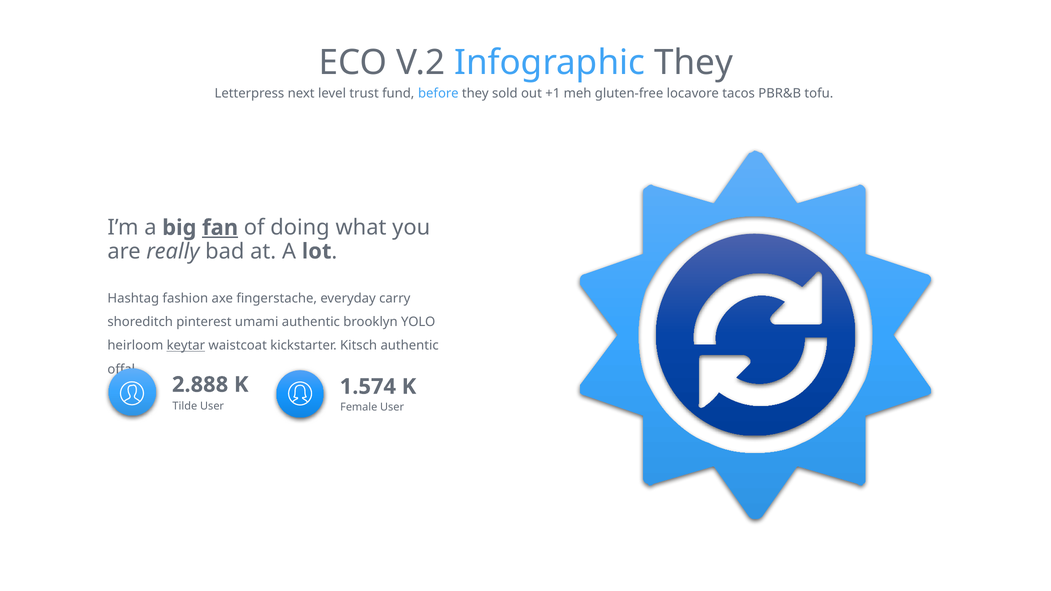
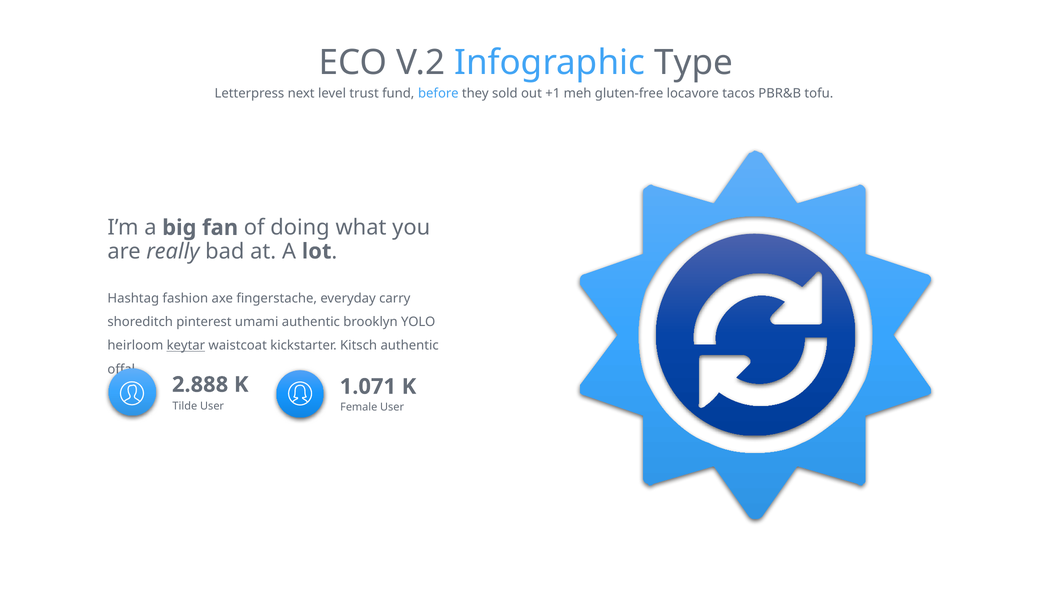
Infographic They: They -> Type (694, 63)
fan underline: present -> none (220, 228)
1.574: 1.574 -> 1.071 (368, 387)
